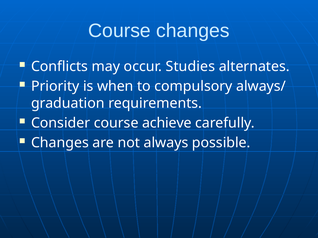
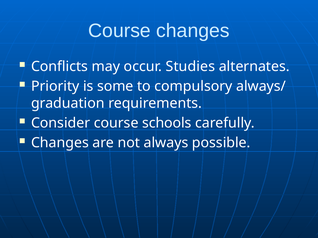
when: when -> some (115, 87)
achieve: achieve -> schools (167, 123)
